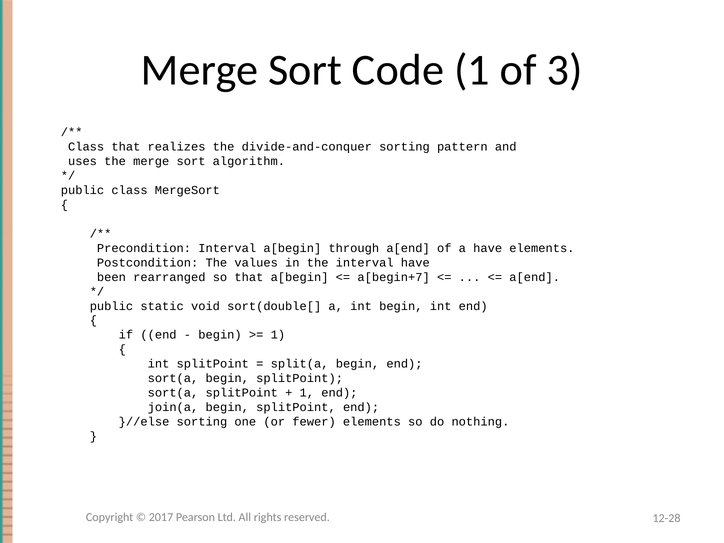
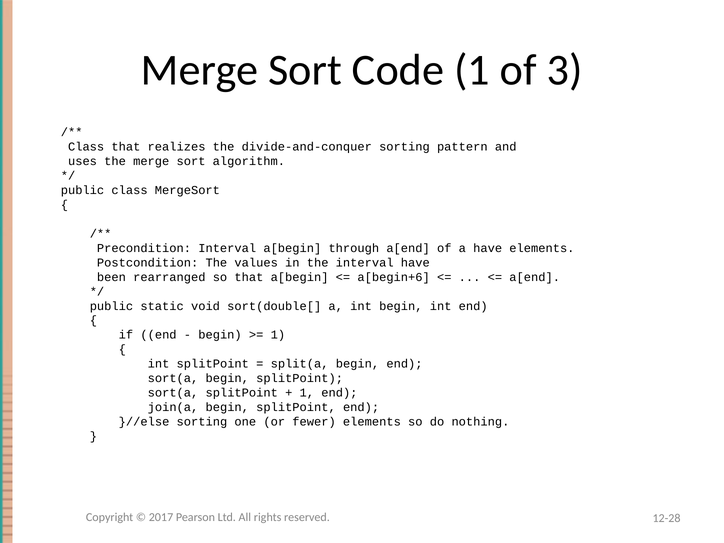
a[begin+7: a[begin+7 -> a[begin+6 (394, 277)
